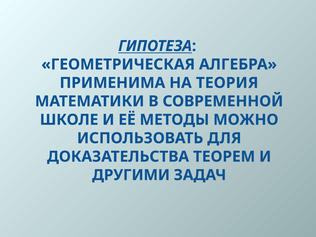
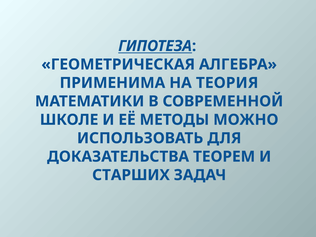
ДРУГИМИ: ДРУГИМИ -> СТАРШИХ (131, 175)
